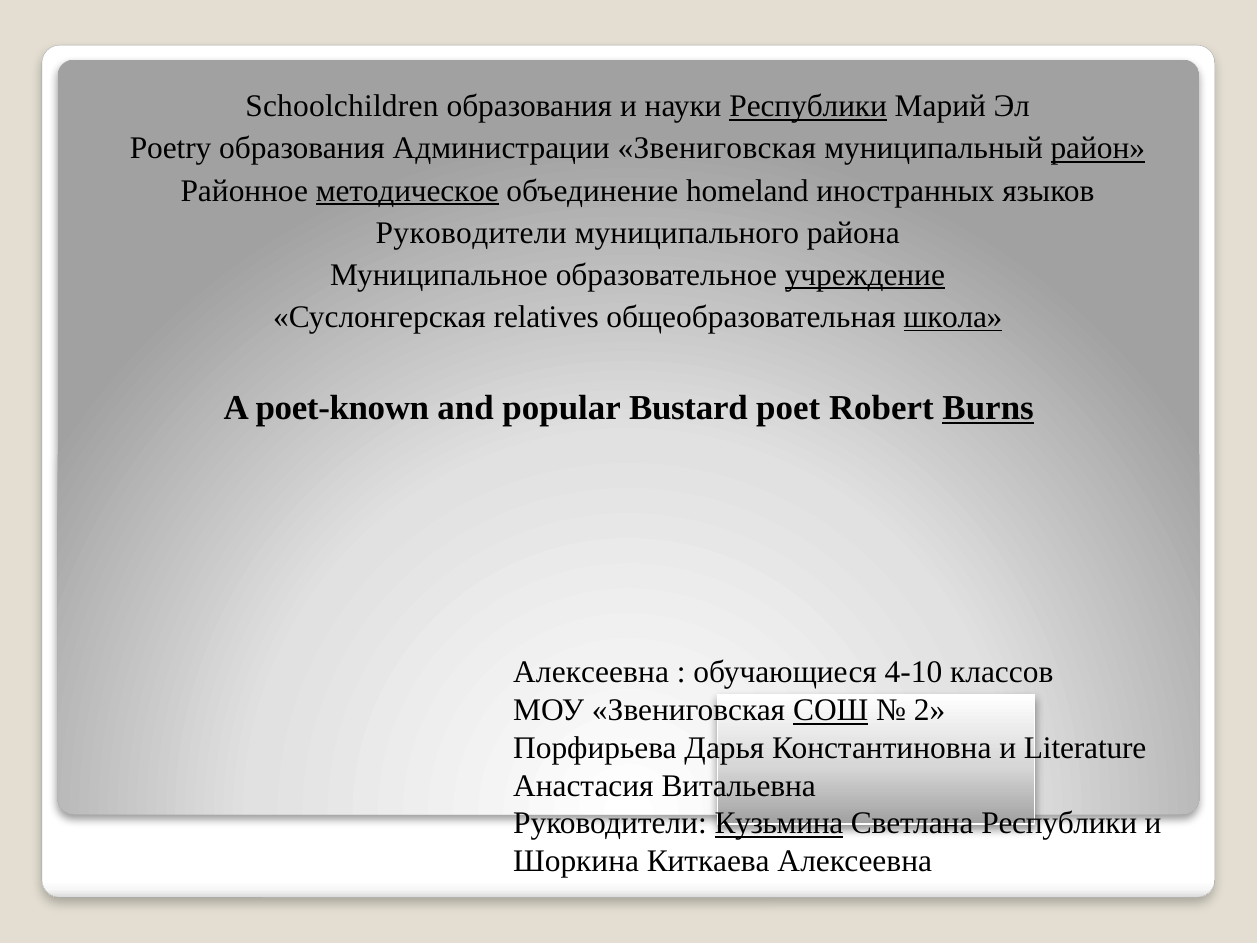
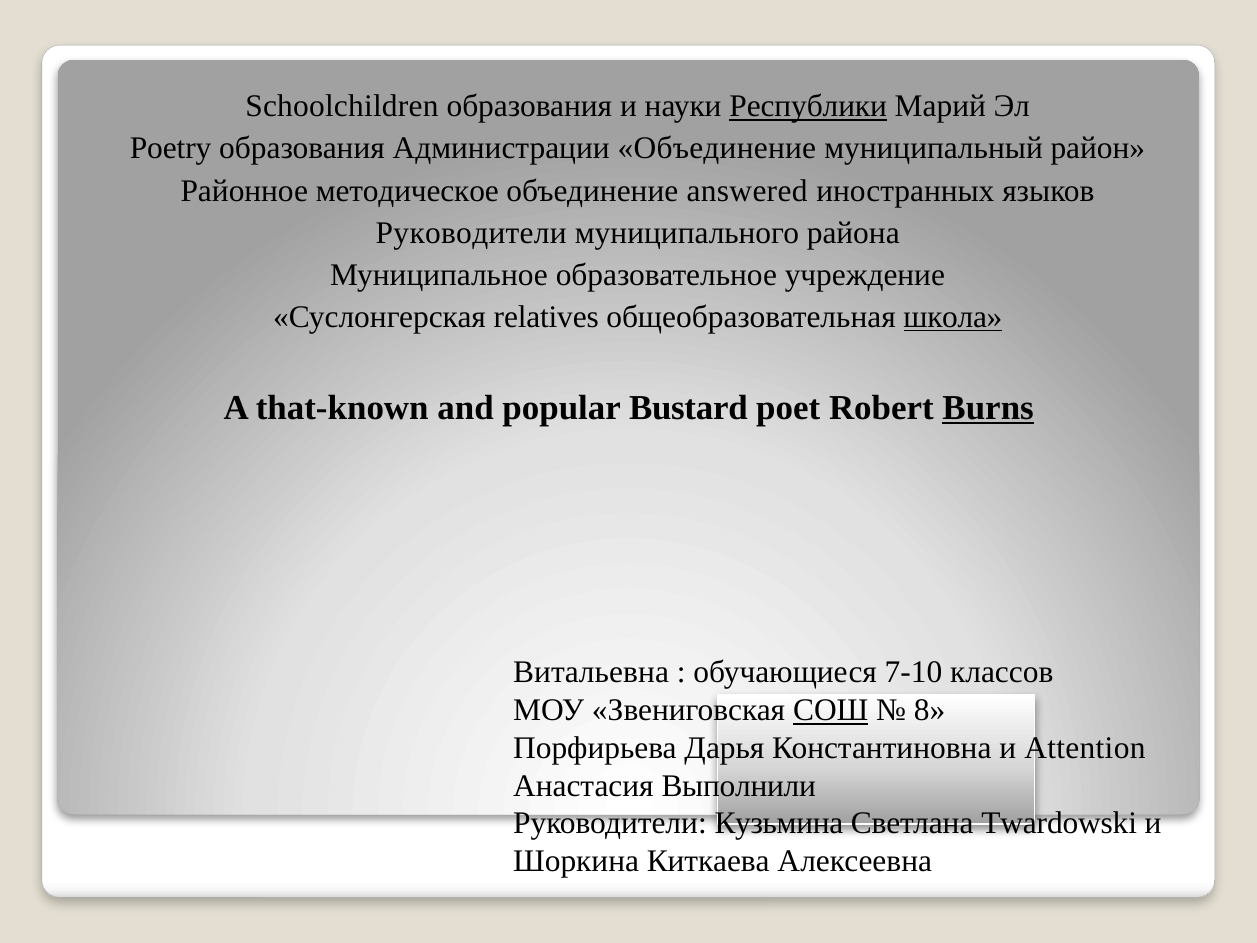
Администрации Звениговская: Звениговская -> Объединение (717, 149)
район underline: present -> none (1098, 149)
методическое underline: present -> none (407, 191)
homeland: homeland -> answered (747, 191)
учреждение underline: present -> none (865, 275)
poet-known: poet-known -> that-known (342, 408)
Алексеевна: Алексеевна -> Витальевна (591, 672)
4-10: 4-10 -> 7-10 (914, 672)
2: 2 -> 8 (930, 710)
Literature: Literature -> Attention (1085, 748)
Витальевна: Витальевна -> Выполнили (739, 785)
Кузьмина underline: present -> none (779, 823)
Светлана Республики: Республики -> Twardowski (1059, 823)
